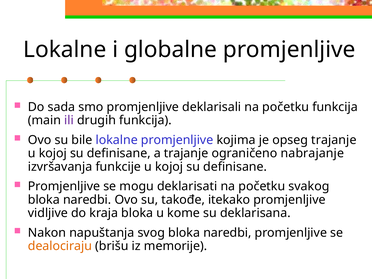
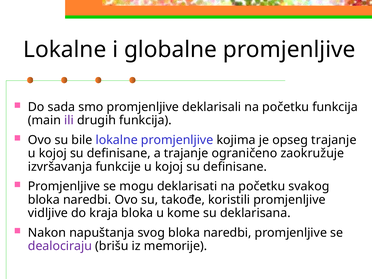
nabrajanje: nabrajanje -> zaokružuje (312, 153)
itekako: itekako -> koristili (229, 200)
dealociraju colour: orange -> purple (60, 246)
